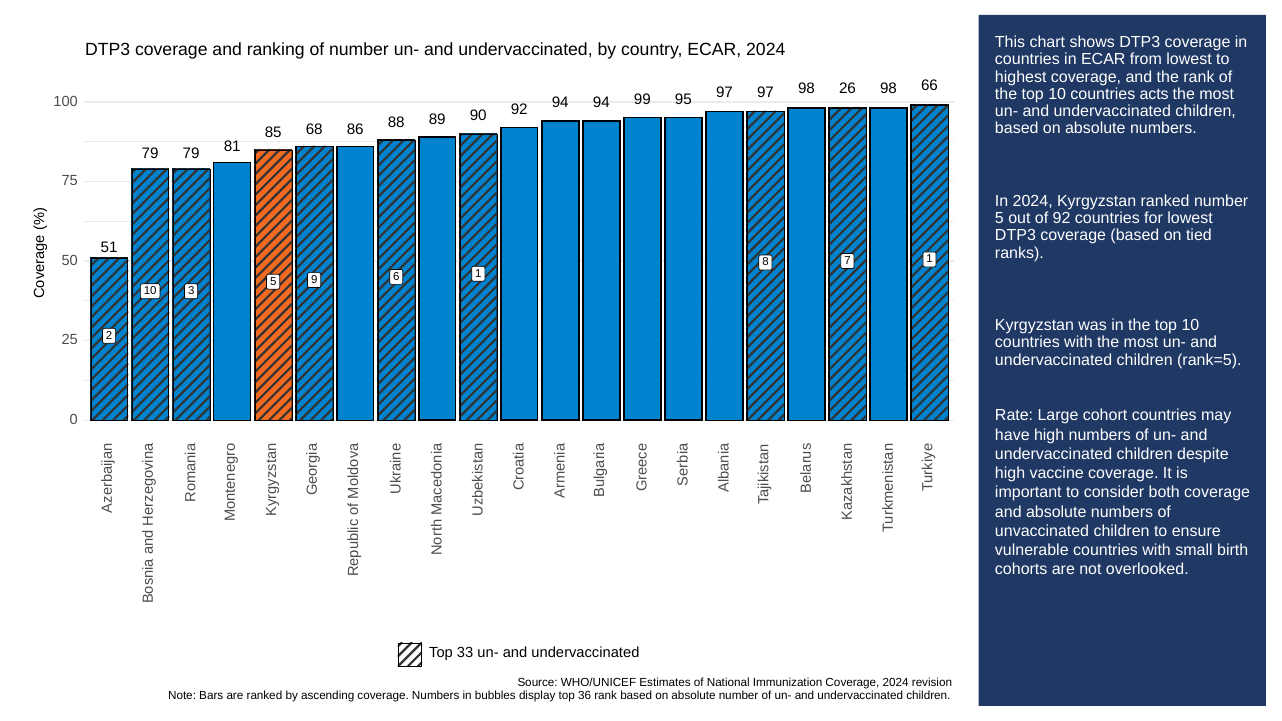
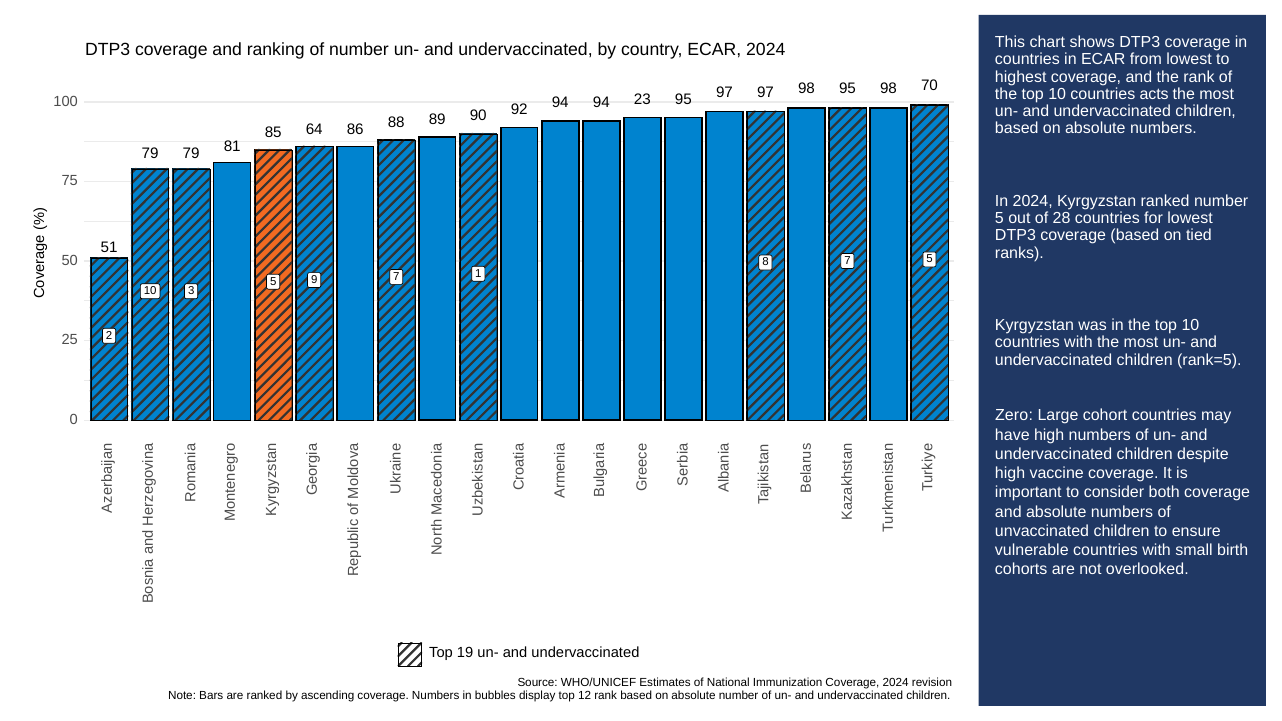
66: 66 -> 70 (930, 86)
97 26: 26 -> 95 (847, 89)
99: 99 -> 23 (642, 99)
68: 68 -> 64 (314, 129)
of 92: 92 -> 28 (1062, 218)
7 1: 1 -> 5 (930, 259)
9 6: 6 -> 7 (396, 277)
Rate: Rate -> Zero (1014, 416)
33: 33 -> 19 (465, 652)
36: 36 -> 12 (585, 696)
